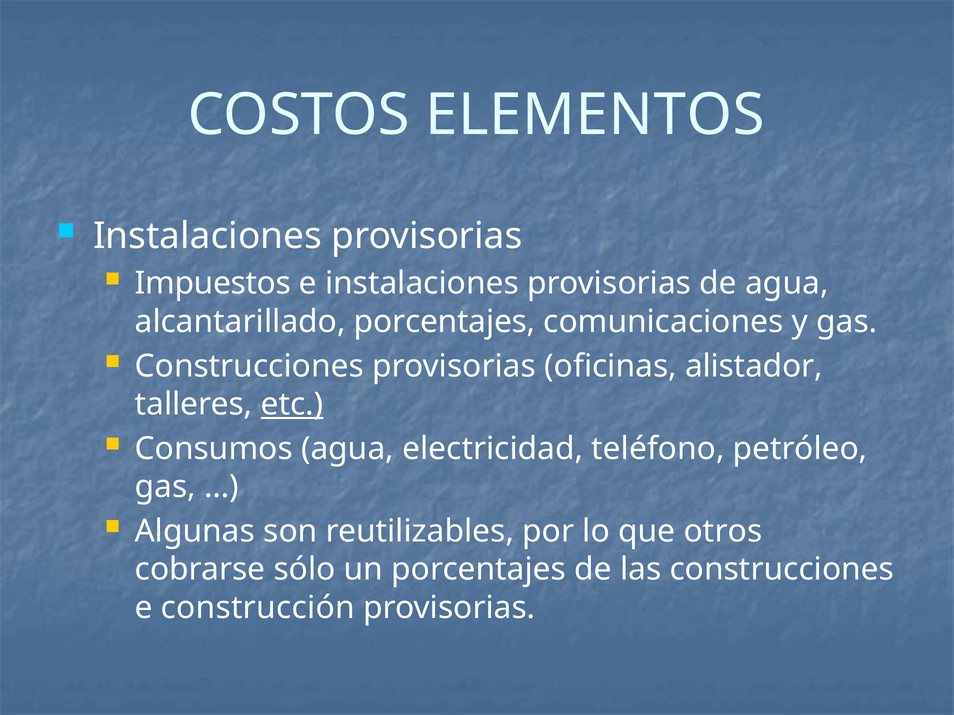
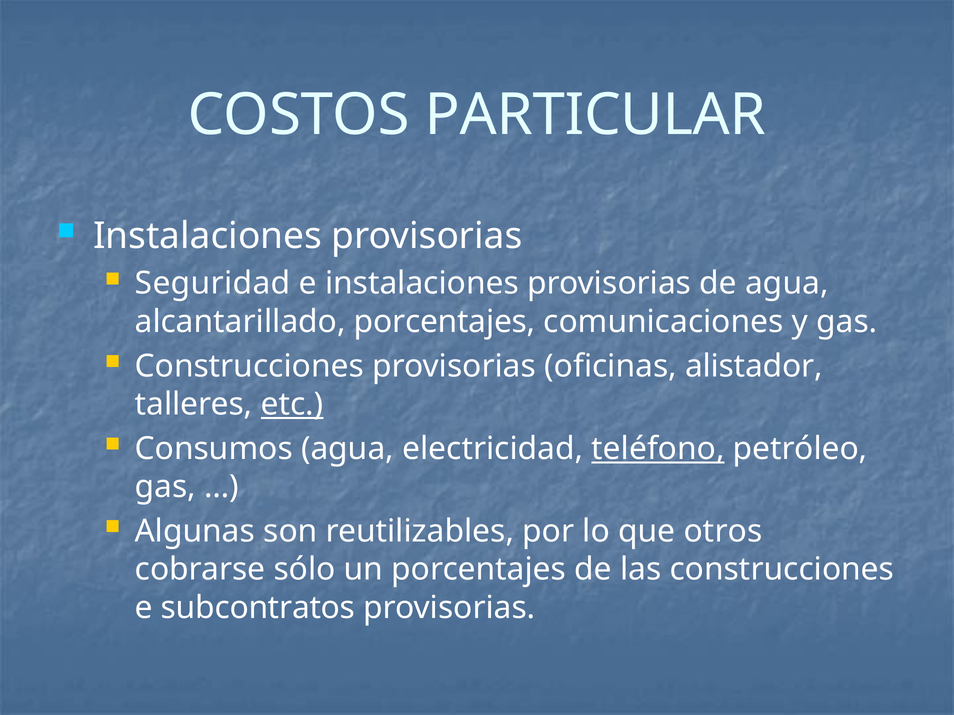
ELEMENTOS: ELEMENTOS -> PARTICULAR (595, 115)
Impuestos: Impuestos -> Seguridad (212, 284)
teléfono underline: none -> present (658, 449)
construcción: construcción -> subcontratos (258, 608)
